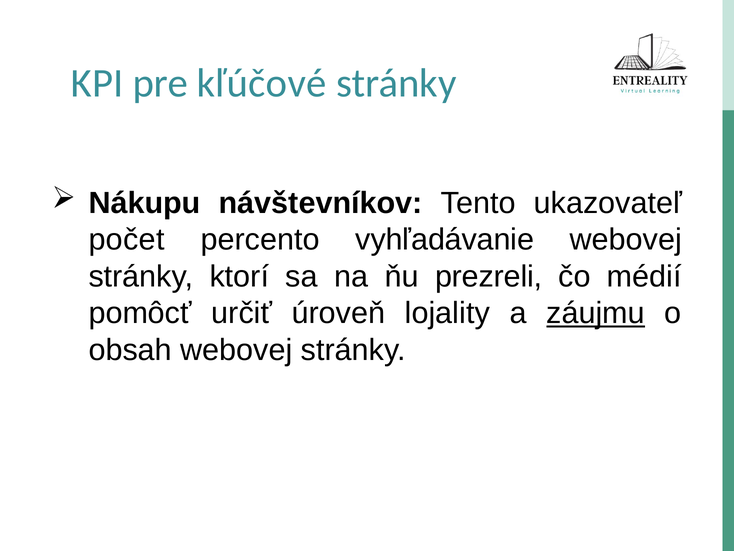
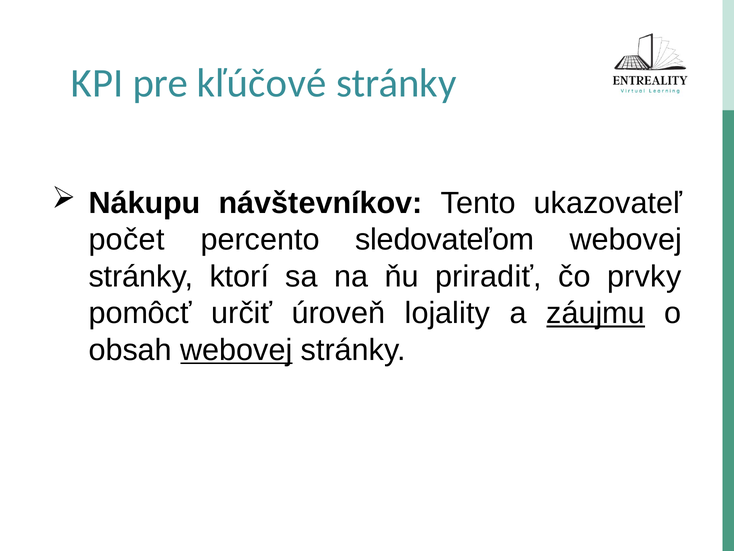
vyhľadávanie: vyhľadávanie -> sledovateľom (445, 240)
prezreli: prezreli -> priradiť (488, 276)
médií: médií -> prvky (644, 276)
webovej underline: none -> present (236, 350)
